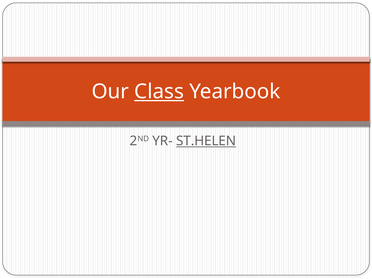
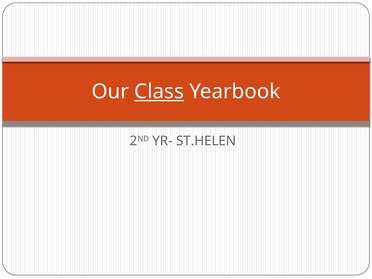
ST.HELEN underline: present -> none (206, 141)
